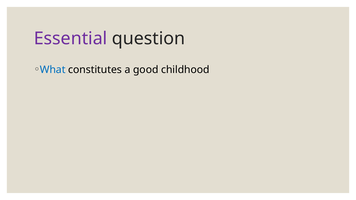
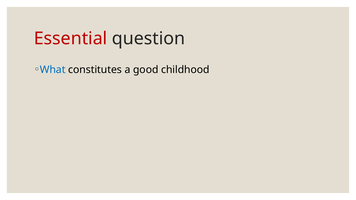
Essential colour: purple -> red (71, 39)
